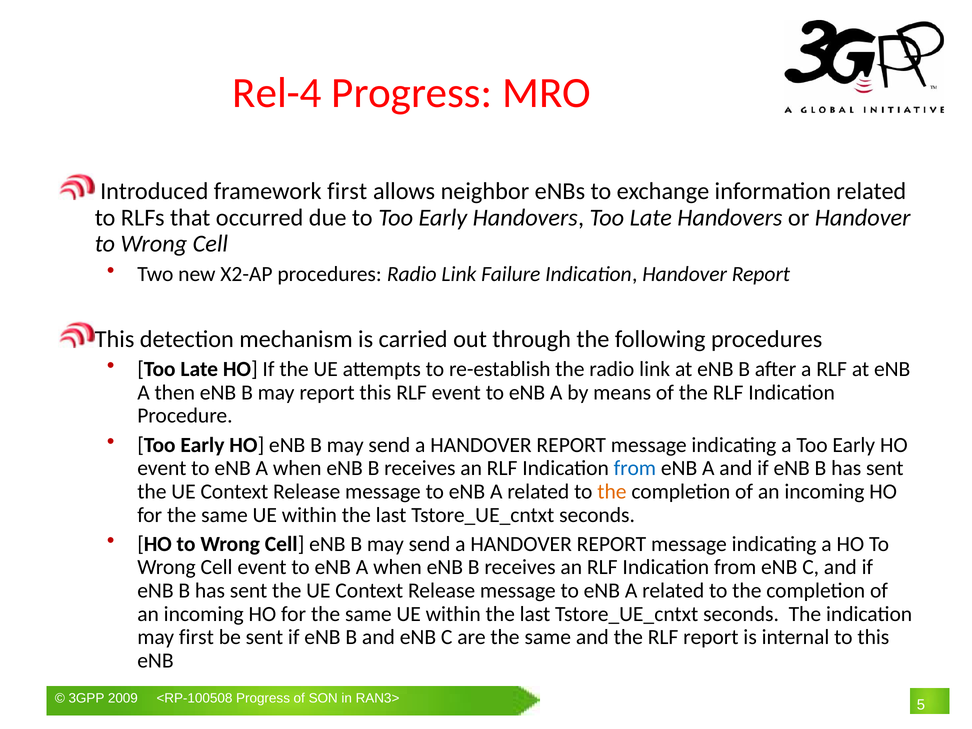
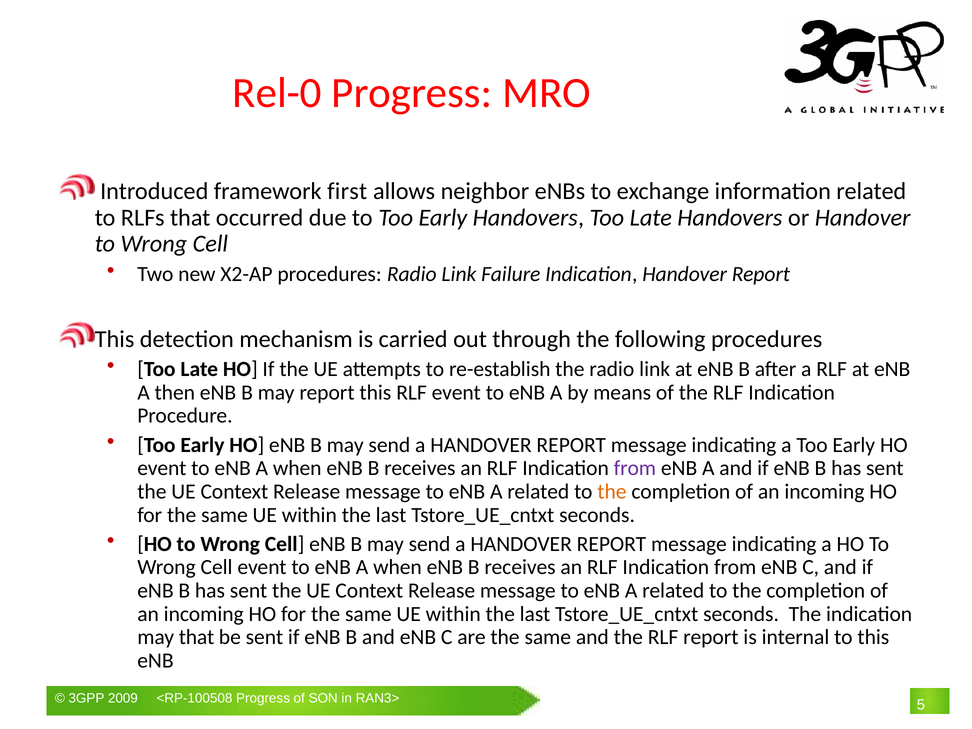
Rel-4: Rel-4 -> Rel-0 (277, 93)
from colour: blue -> purple (635, 468)
may first: first -> that (197, 637)
